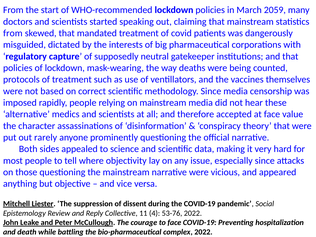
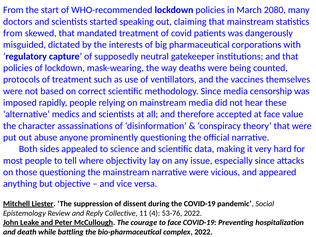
2059: 2059 -> 2080 (275, 10)
rarely: rarely -> abuse (46, 137)
